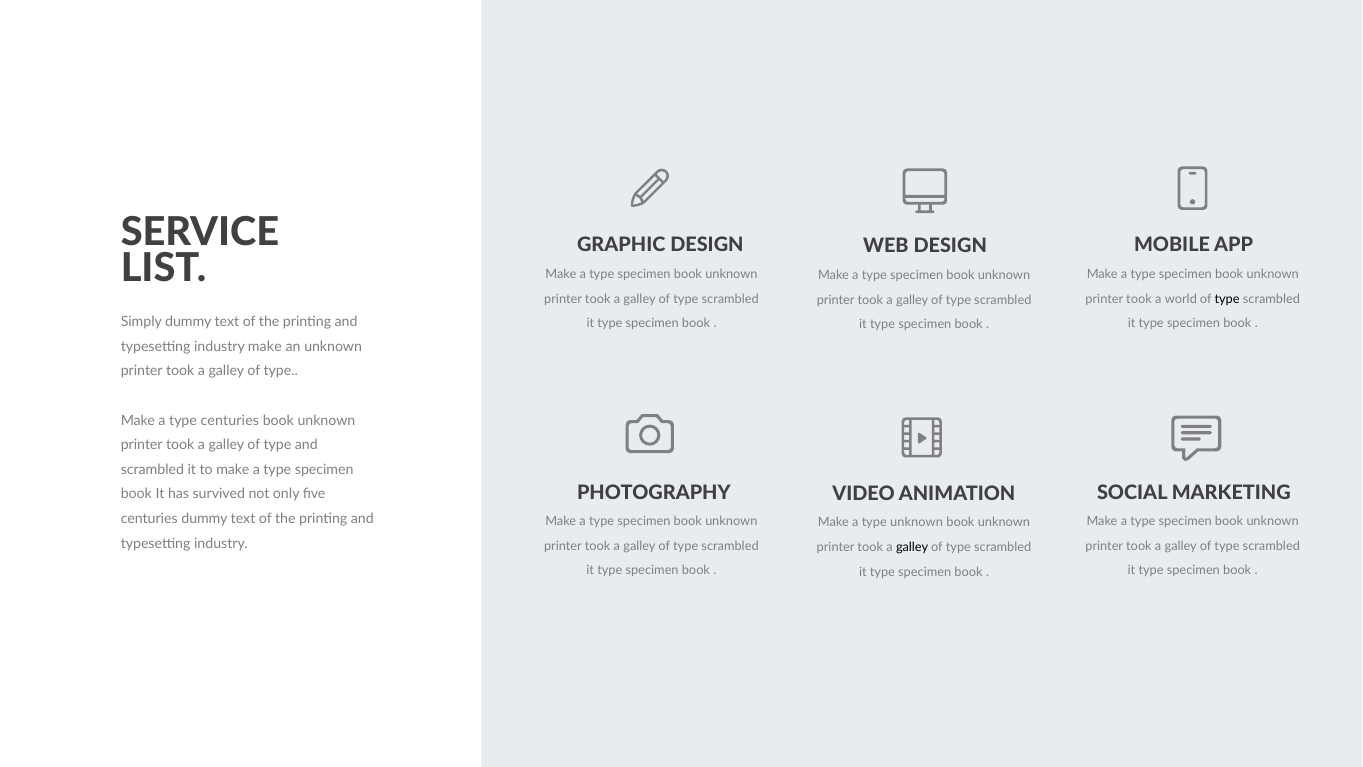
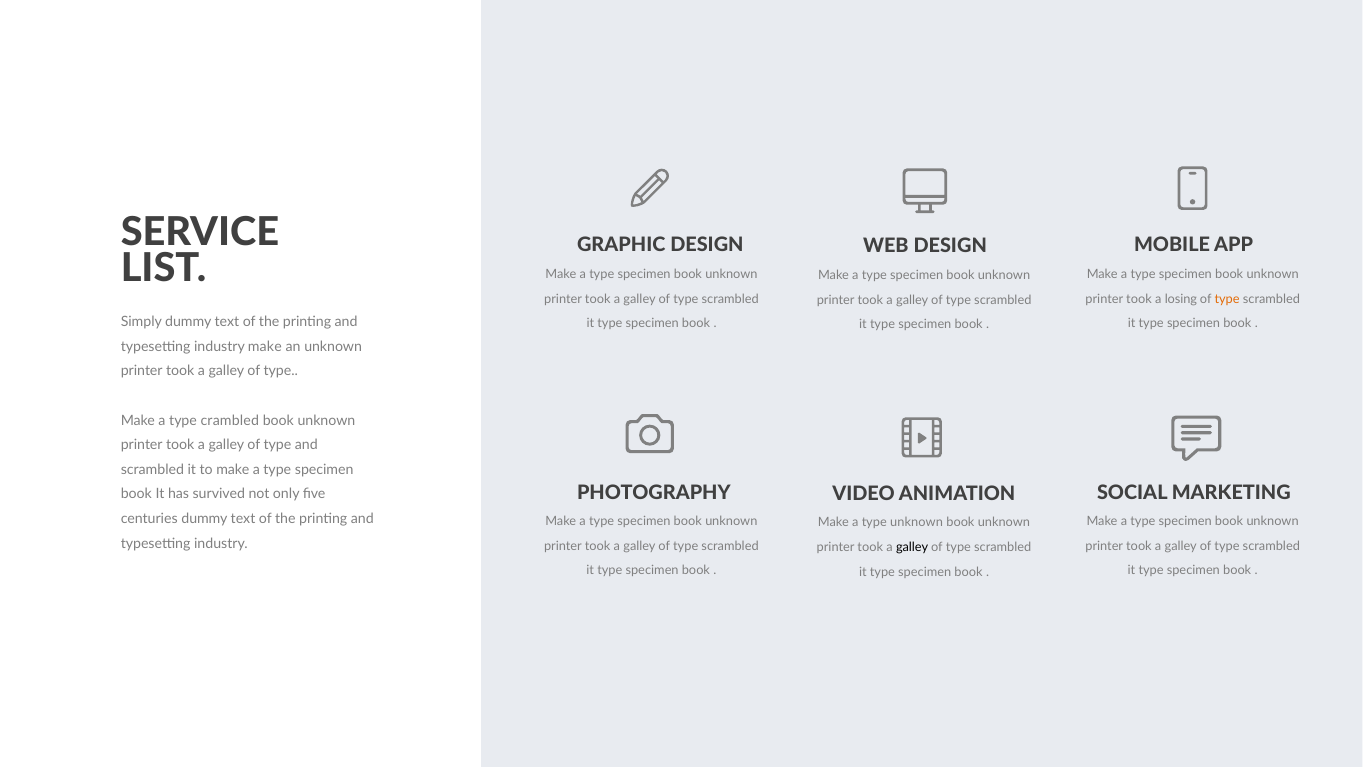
world: world -> losing (1181, 299)
type colour: black -> orange (1227, 299)
type centuries: centuries -> crambled (230, 420)
